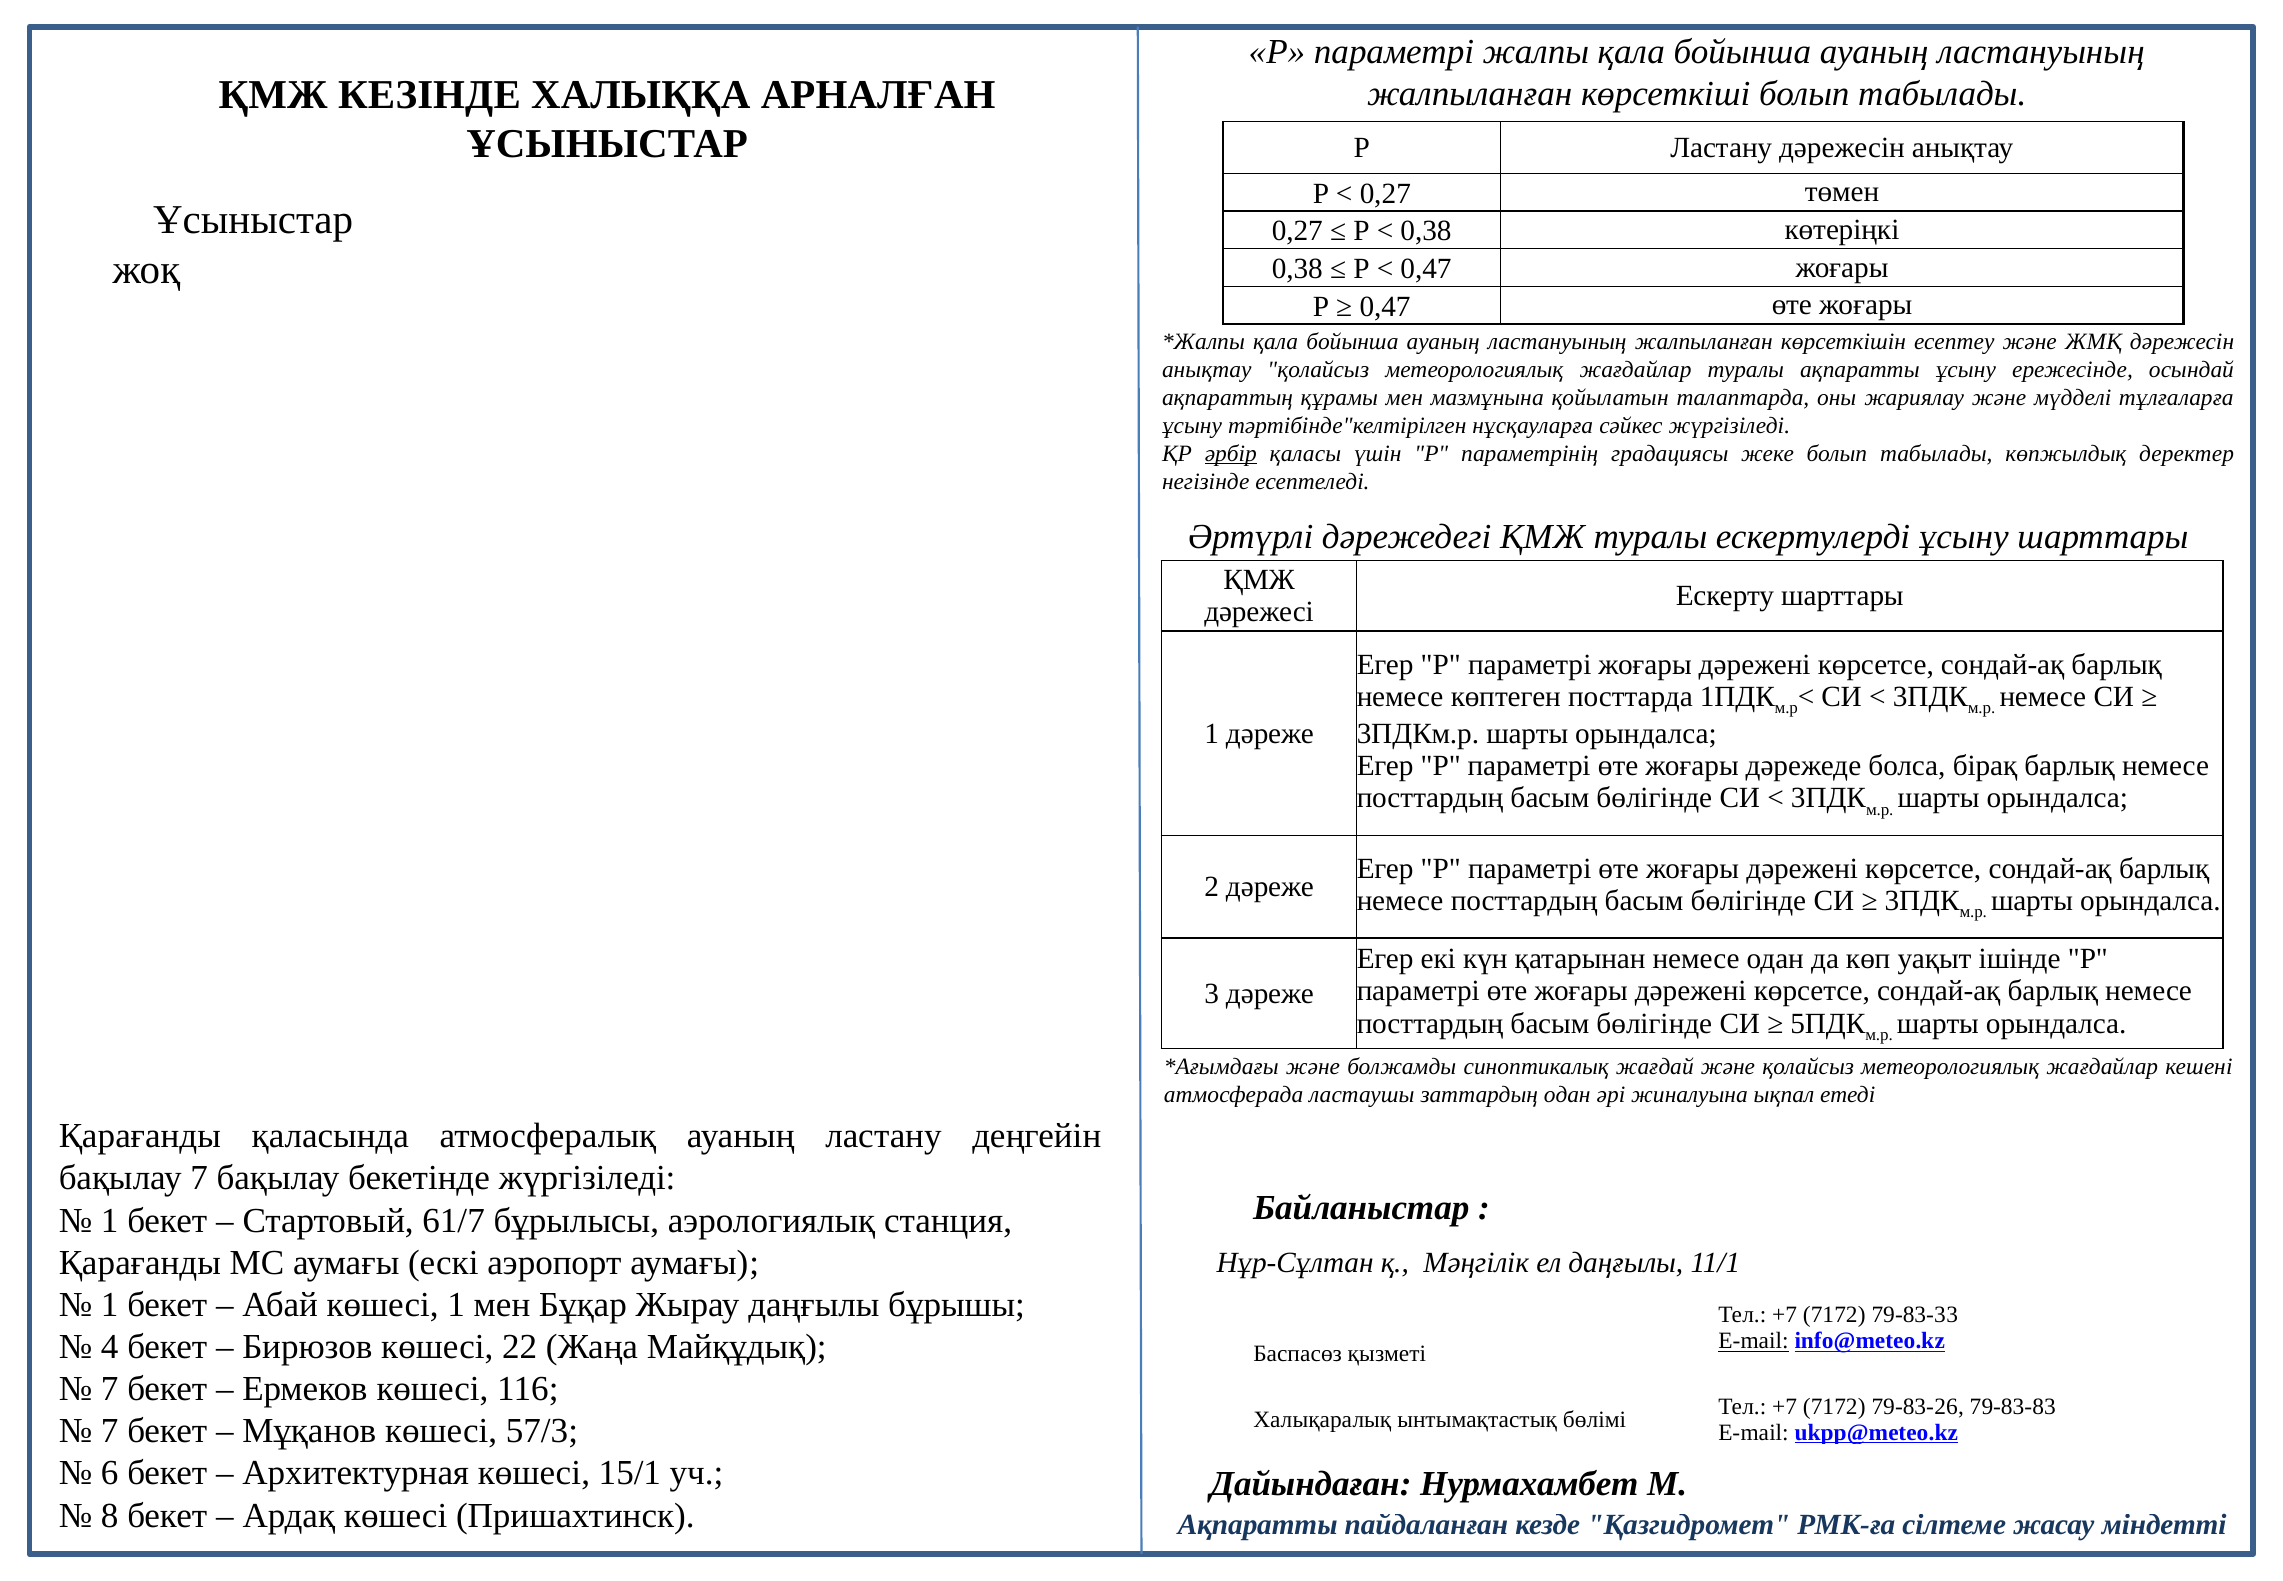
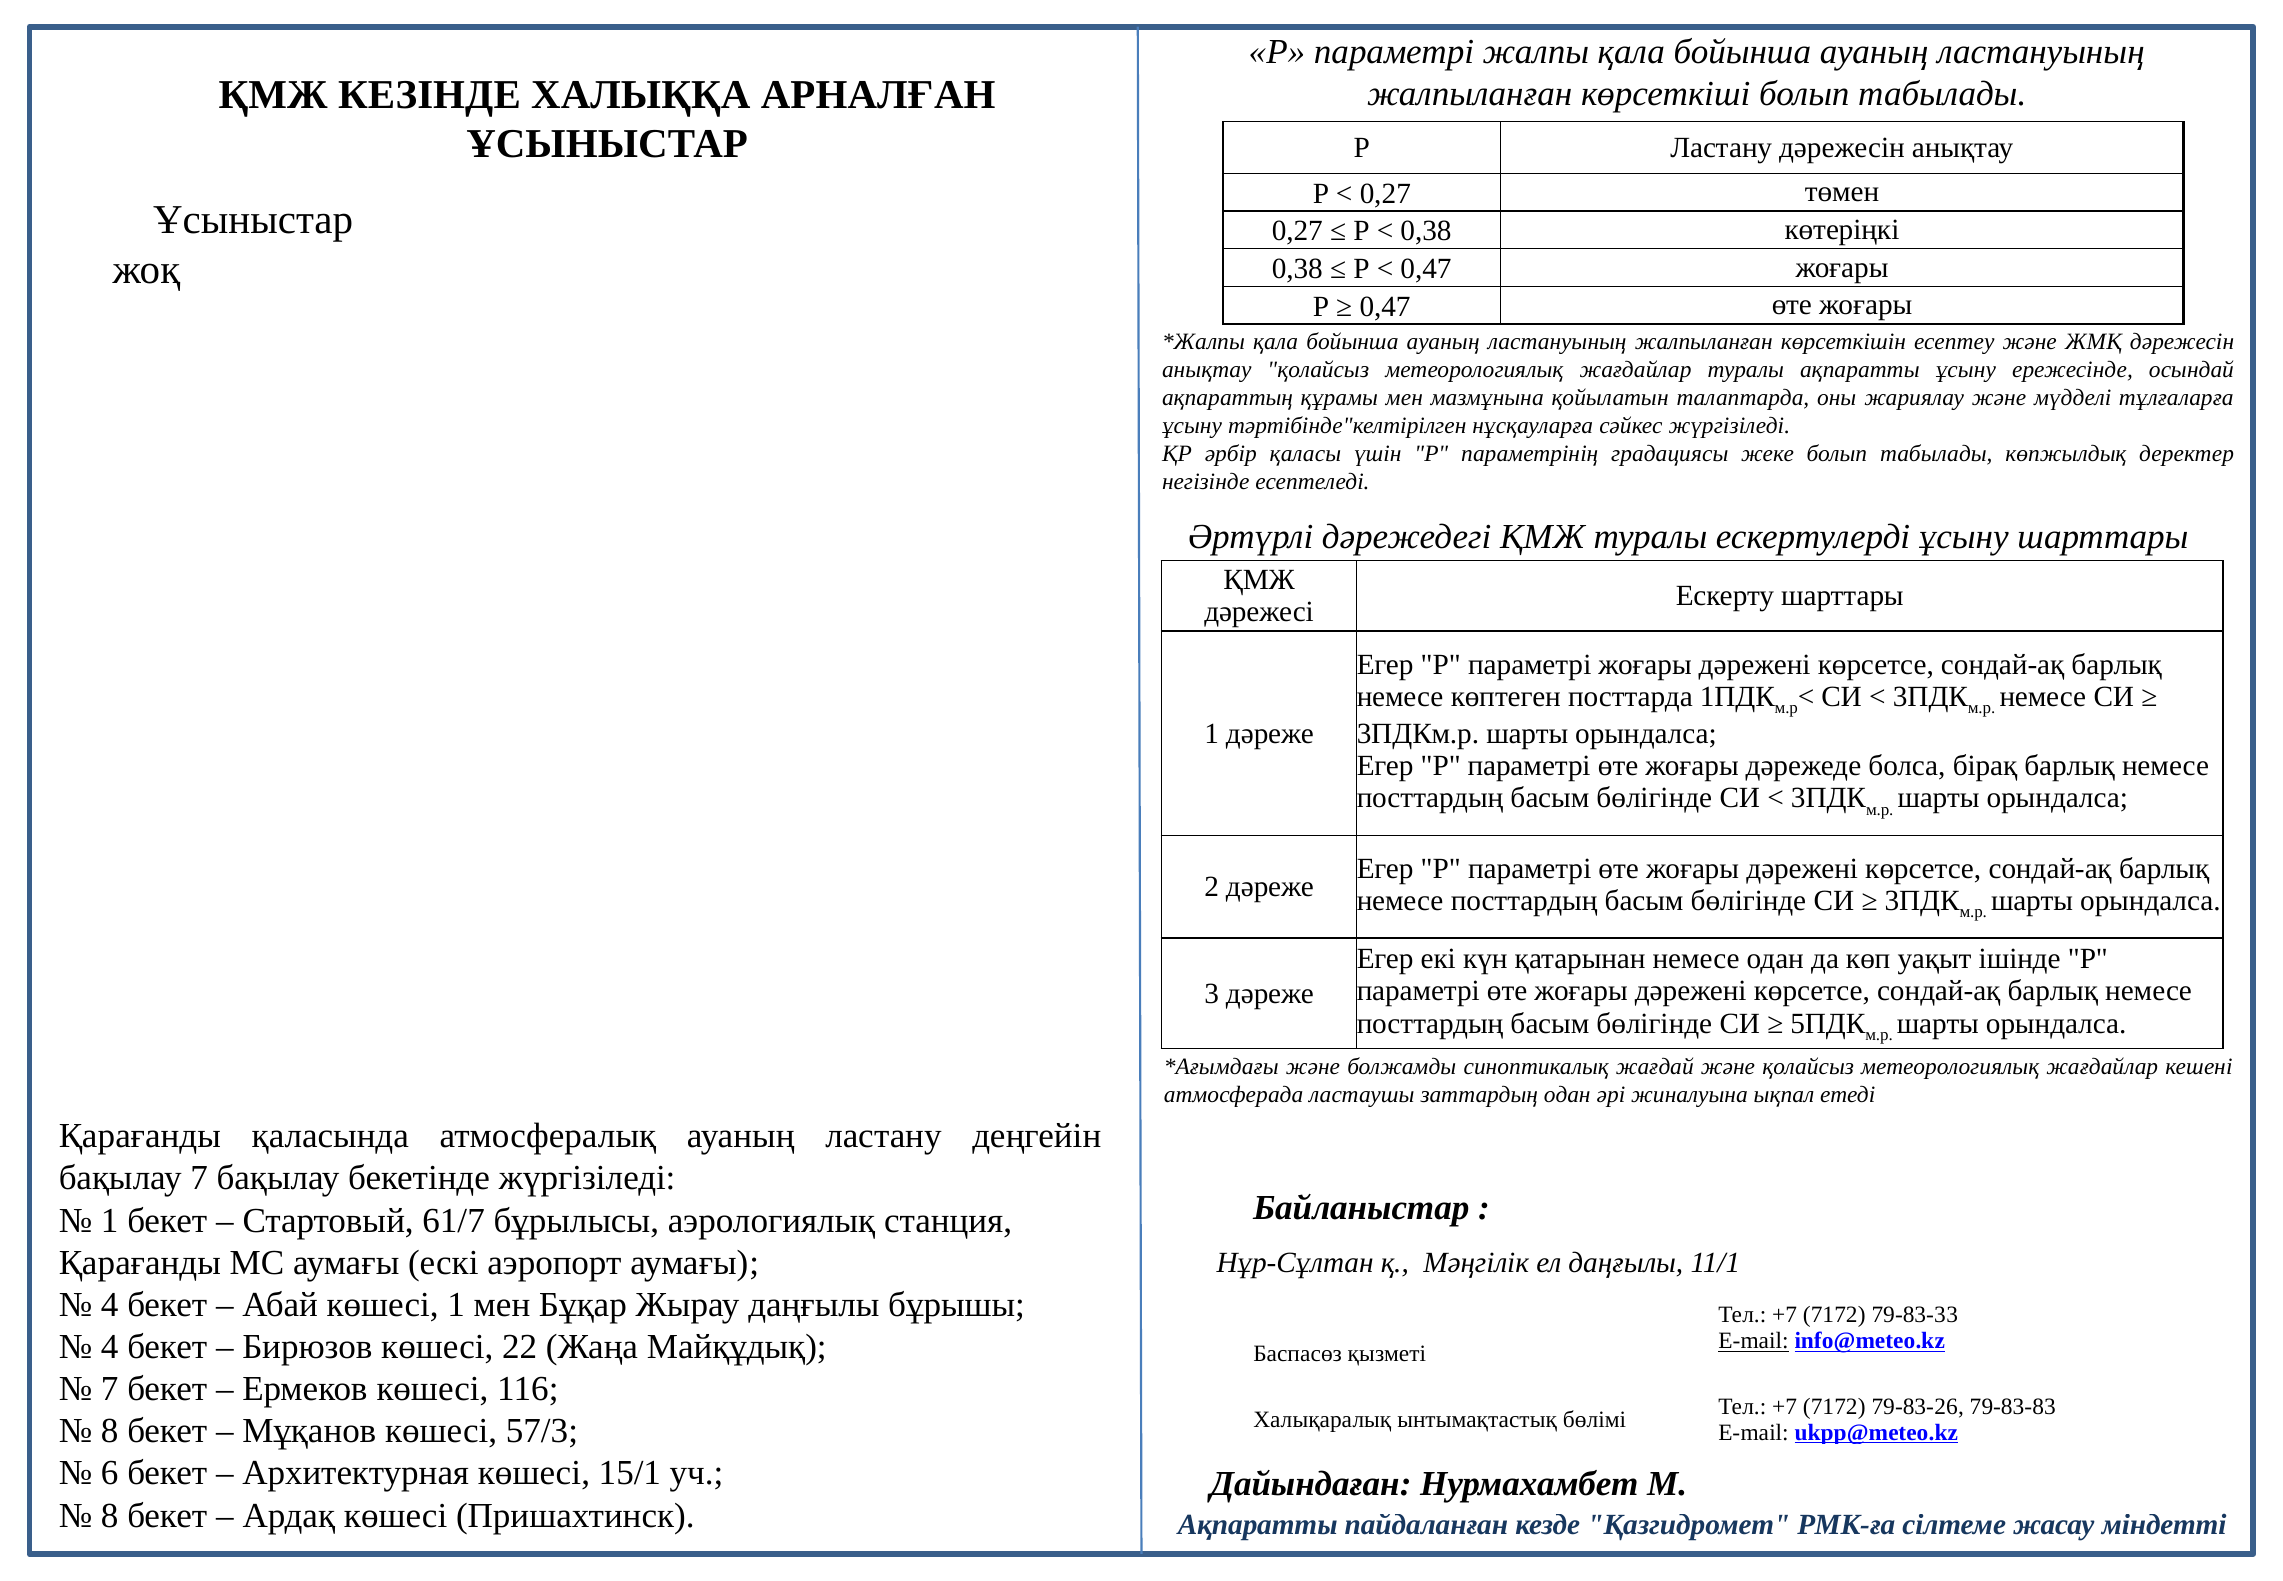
әрбір underline: present -> none (1231, 453)
1: 1 -> 4 (110, 1304)
7: 7 -> 8 (110, 1431)
